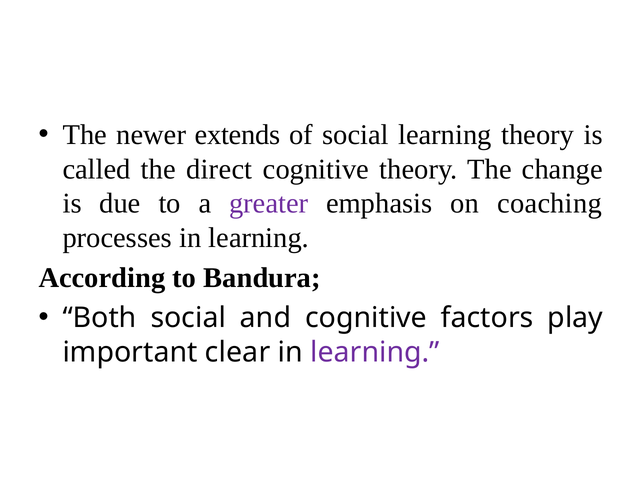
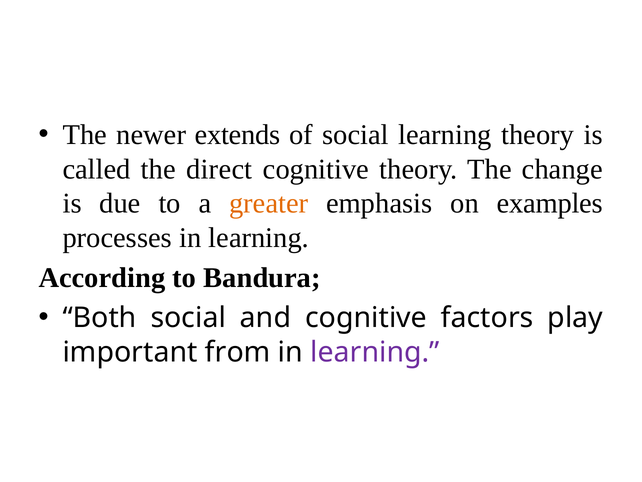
greater colour: purple -> orange (269, 203)
coaching: coaching -> examples (550, 203)
clear: clear -> from (238, 352)
